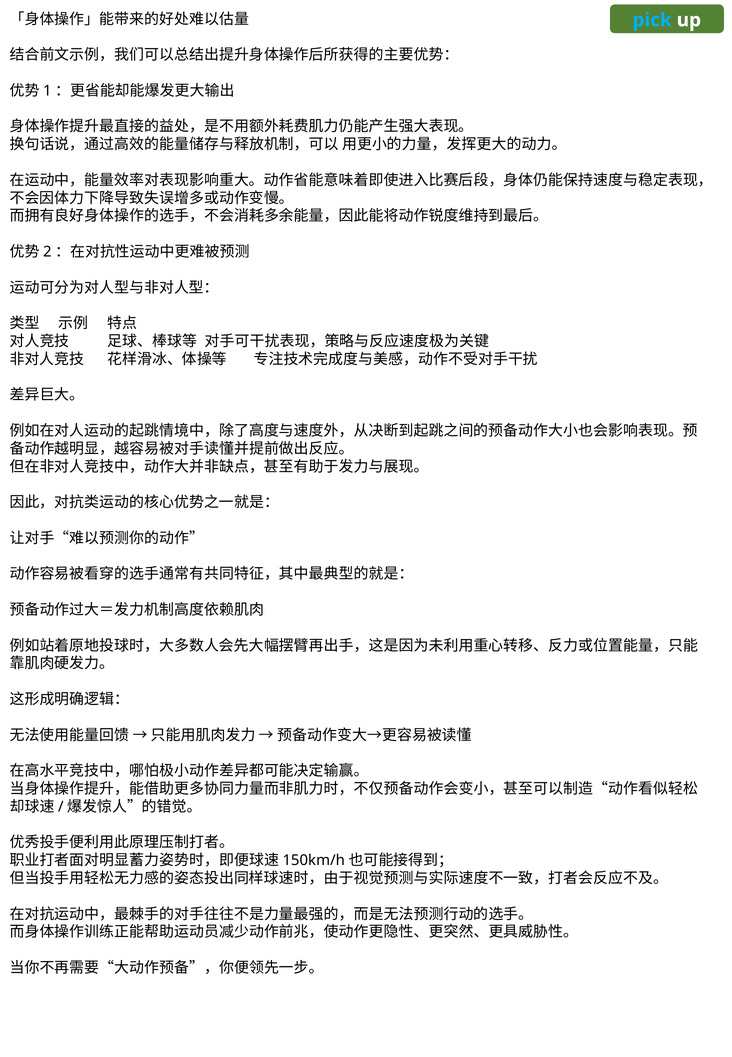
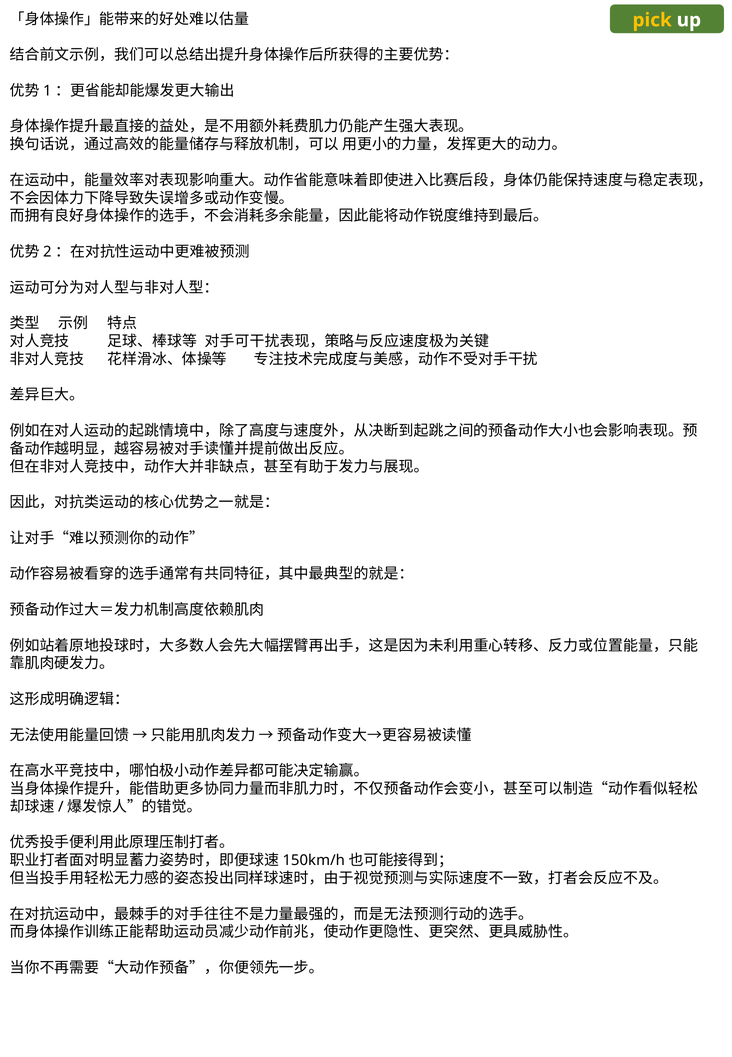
pick colour: light blue -> yellow (652, 20)
